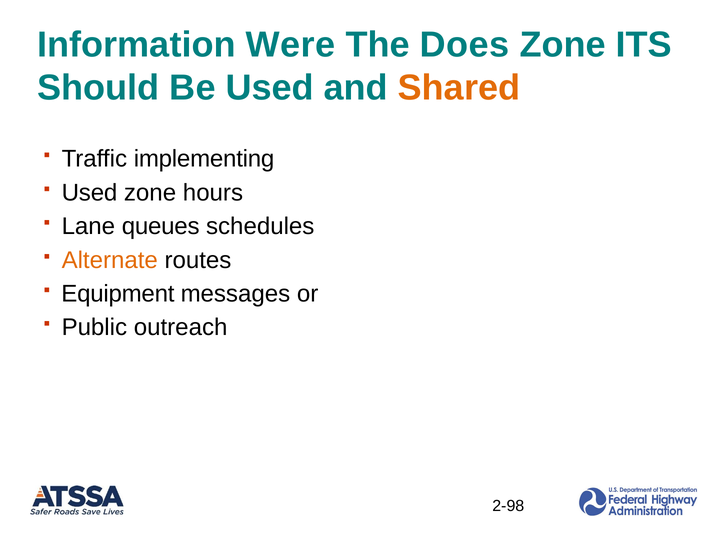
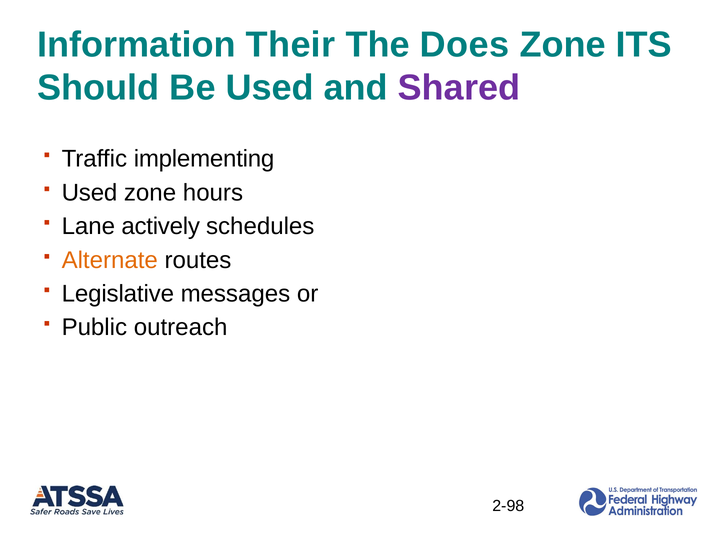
Were: Were -> Their (291, 45)
Shared colour: orange -> purple (459, 88)
queues: queues -> actively (161, 226)
Equipment: Equipment -> Legislative (118, 294)
